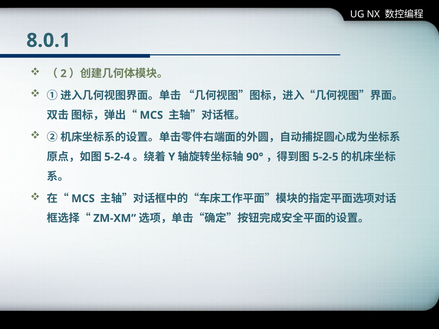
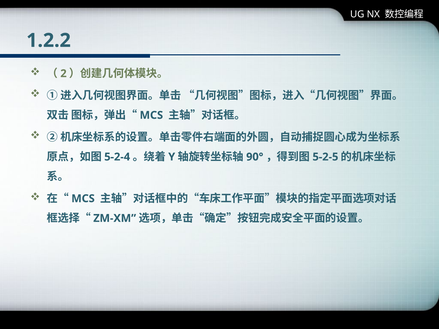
8.0.1: 8.0.1 -> 1.2.2 (49, 40)
